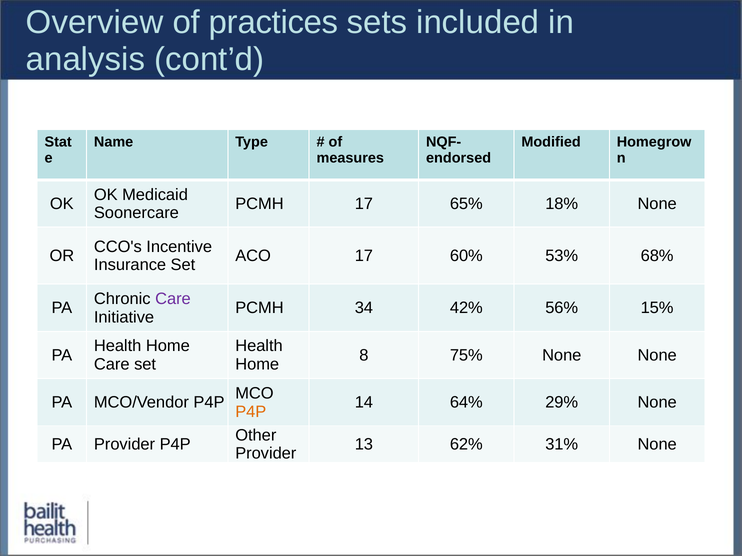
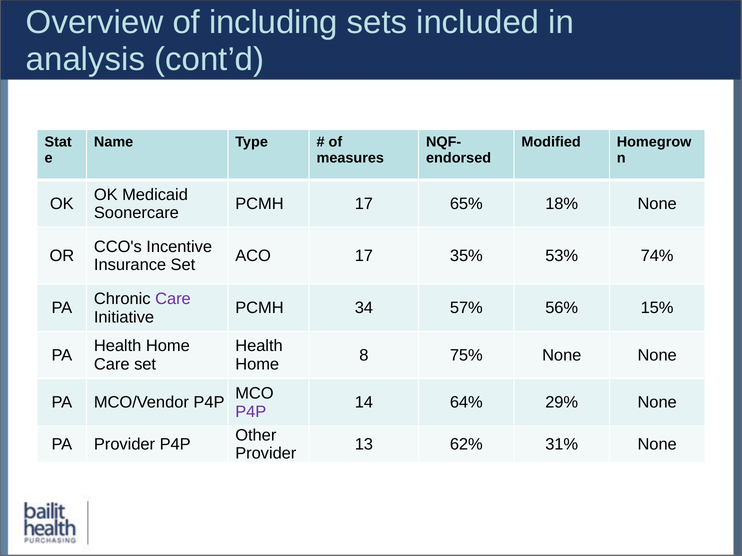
practices: practices -> including (273, 22)
60%: 60% -> 35% (466, 256)
68%: 68% -> 74% (657, 256)
42%: 42% -> 57% (466, 308)
P4P colour: orange -> purple (251, 412)
